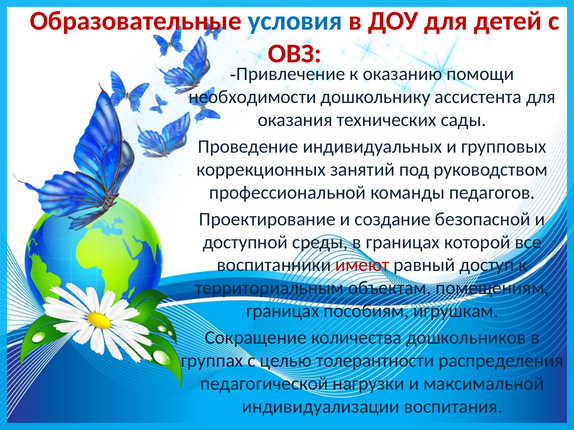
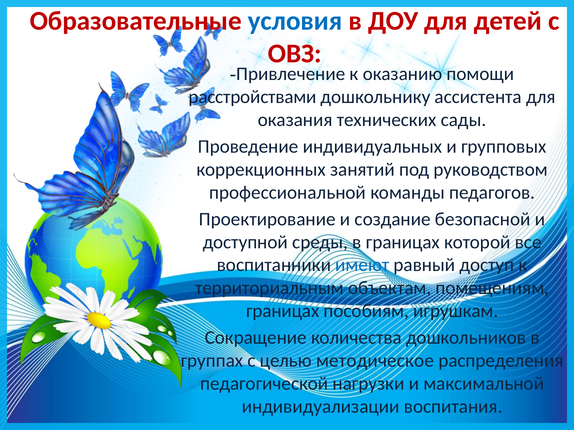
необходимости: необходимости -> расстройствами (253, 97)
имеют colour: red -> blue (362, 265)
толерантности: толерантности -> методическое (375, 361)
